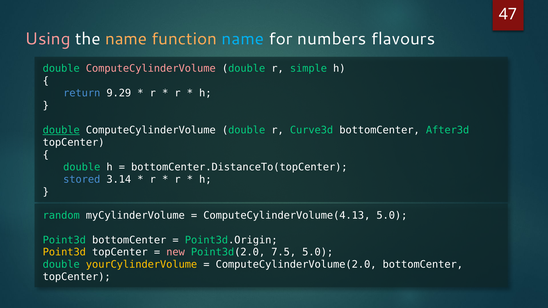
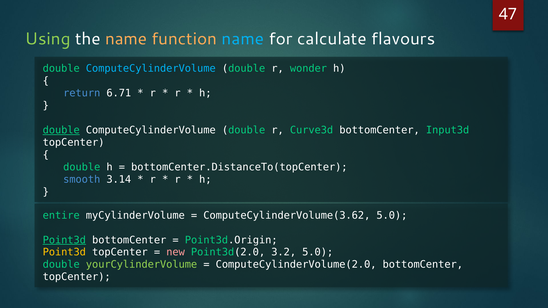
Using colour: pink -> light green (48, 39)
numbers: numbers -> calculate (332, 39)
ComputeCylinderVolume colour: pink -> light blue (151, 69)
simple: simple -> wonder (308, 69)
9.29: 9.29 -> 6.71 (119, 93)
After3d: After3d -> Input3d (448, 130)
stored: stored -> smooth (82, 180)
random: random -> entire (61, 215)
ComputeCylinderVolume(4.13: ComputeCylinderVolume(4.13 -> ComputeCylinderVolume(3.62 (287, 215)
Point3d underline: none -> present (64, 240)
7.5: 7.5 -> 3.2 (284, 252)
yourCylinderVolume colour: yellow -> light green (142, 265)
